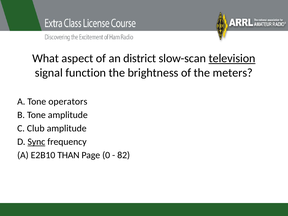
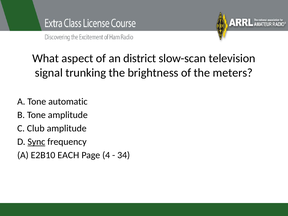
television underline: present -> none (232, 58)
function: function -> trunking (86, 73)
operators: operators -> automatic (68, 101)
THAN: THAN -> EACH (68, 155)
0: 0 -> 4 (106, 155)
82: 82 -> 34 (124, 155)
